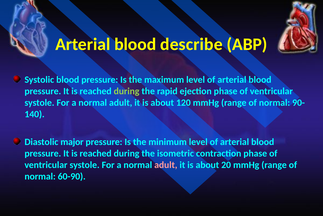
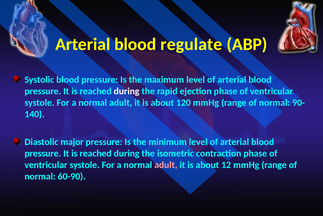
describe: describe -> regulate (191, 44)
during colour: light green -> white (127, 91)
20: 20 -> 12 (226, 165)
